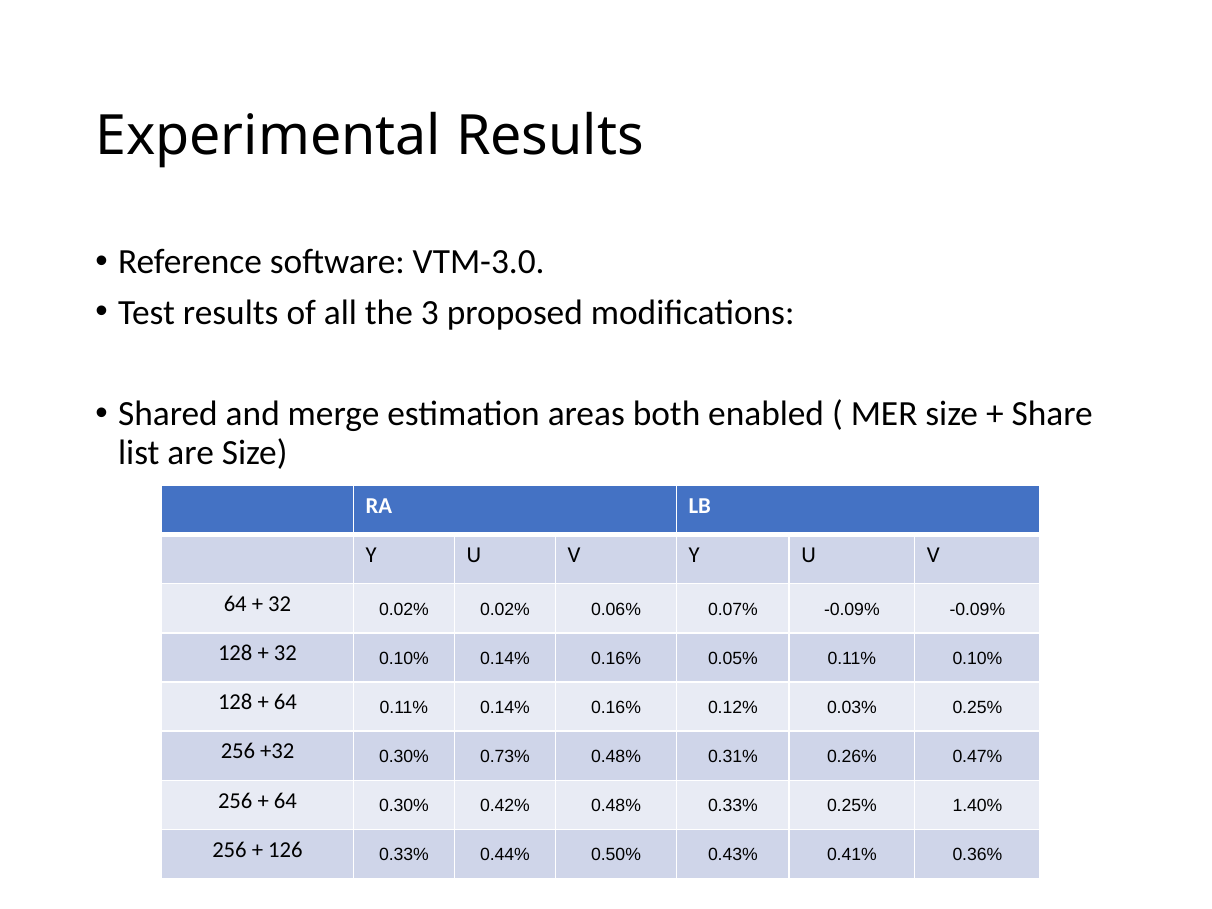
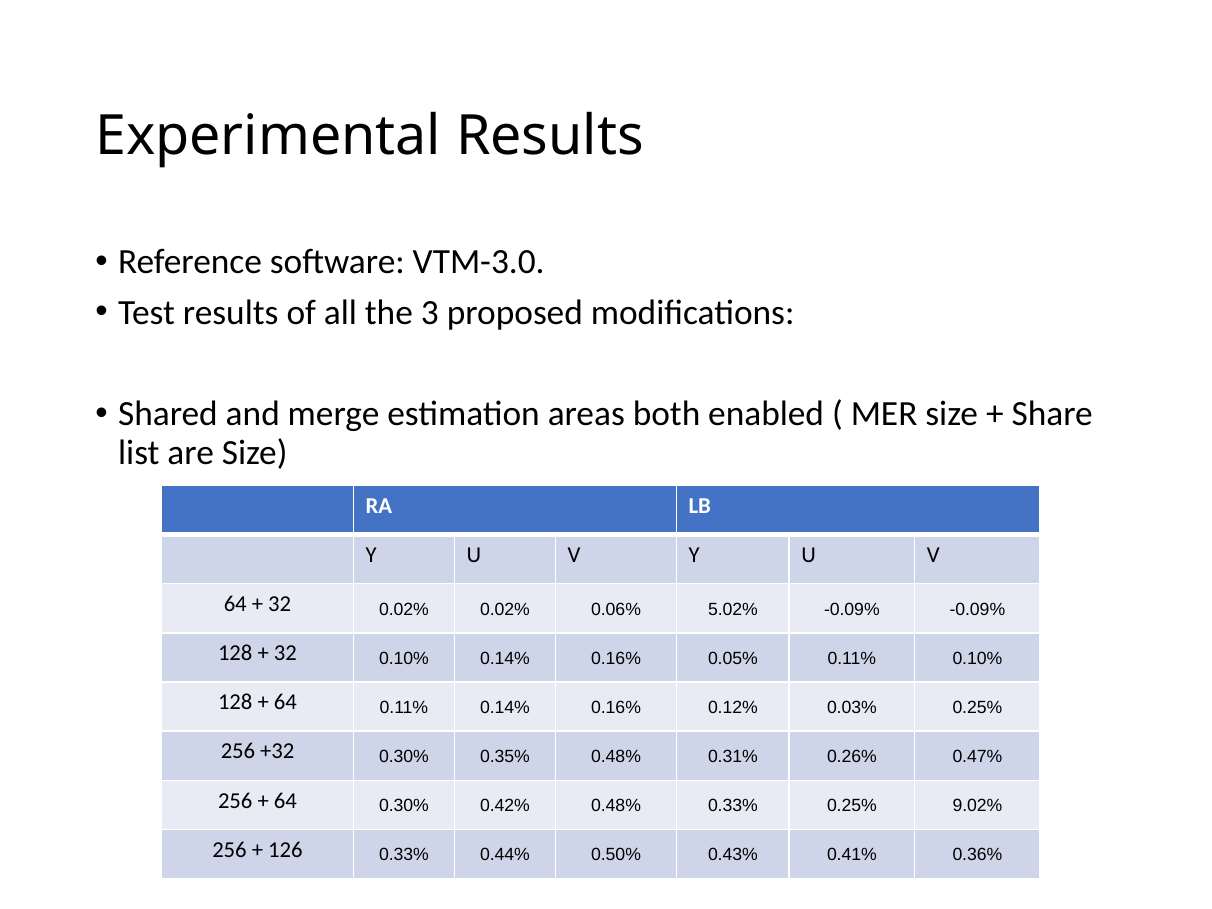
0.07%: 0.07% -> 5.02% (733, 609)
0.73%: 0.73% -> 0.35% (505, 757)
1.40%: 1.40% -> 9.02% (977, 806)
